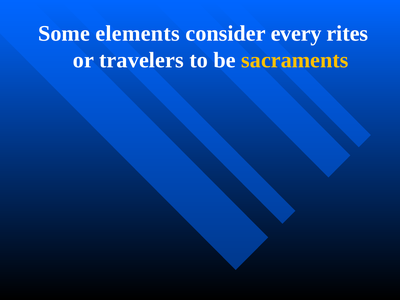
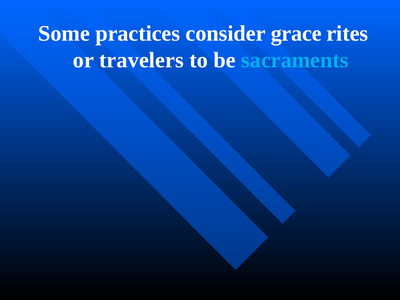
elements: elements -> practices (138, 34)
every: every -> grace (296, 34)
sacraments colour: yellow -> light blue (295, 60)
